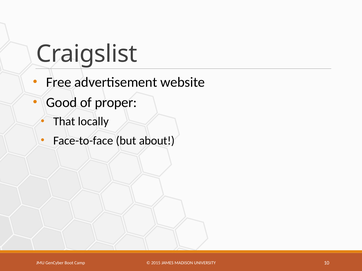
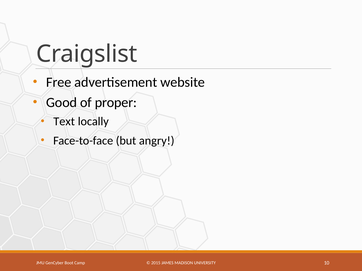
That: That -> Text (64, 122)
about: about -> angry (157, 141)
